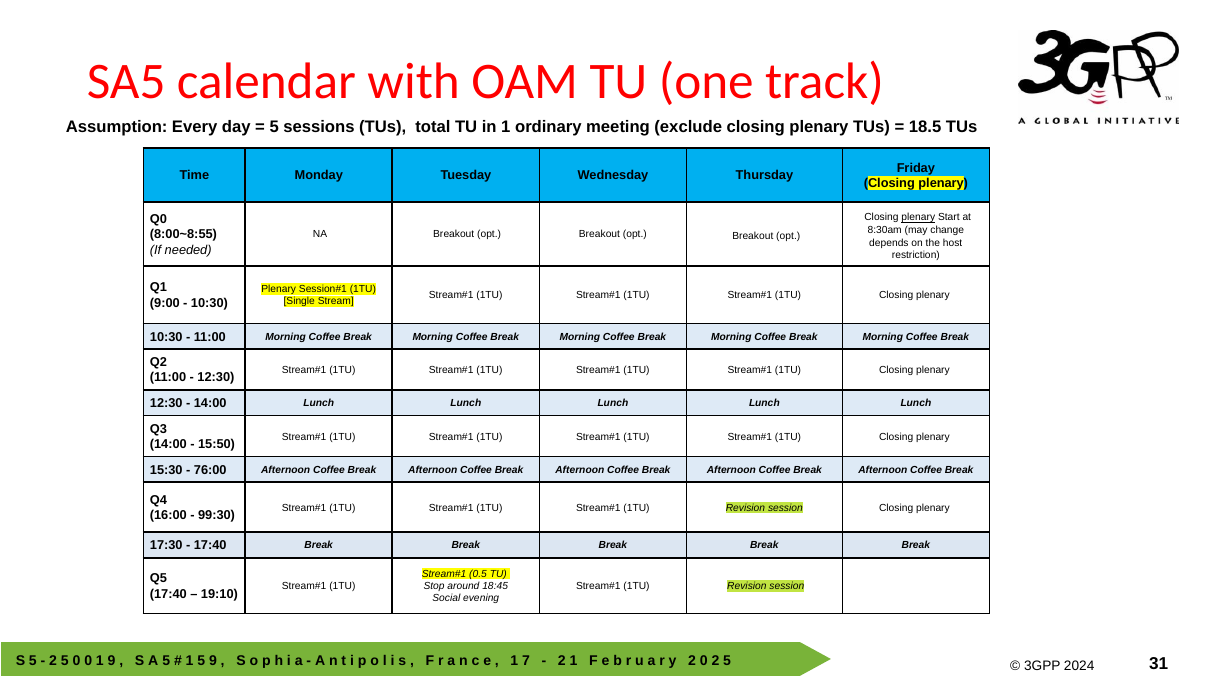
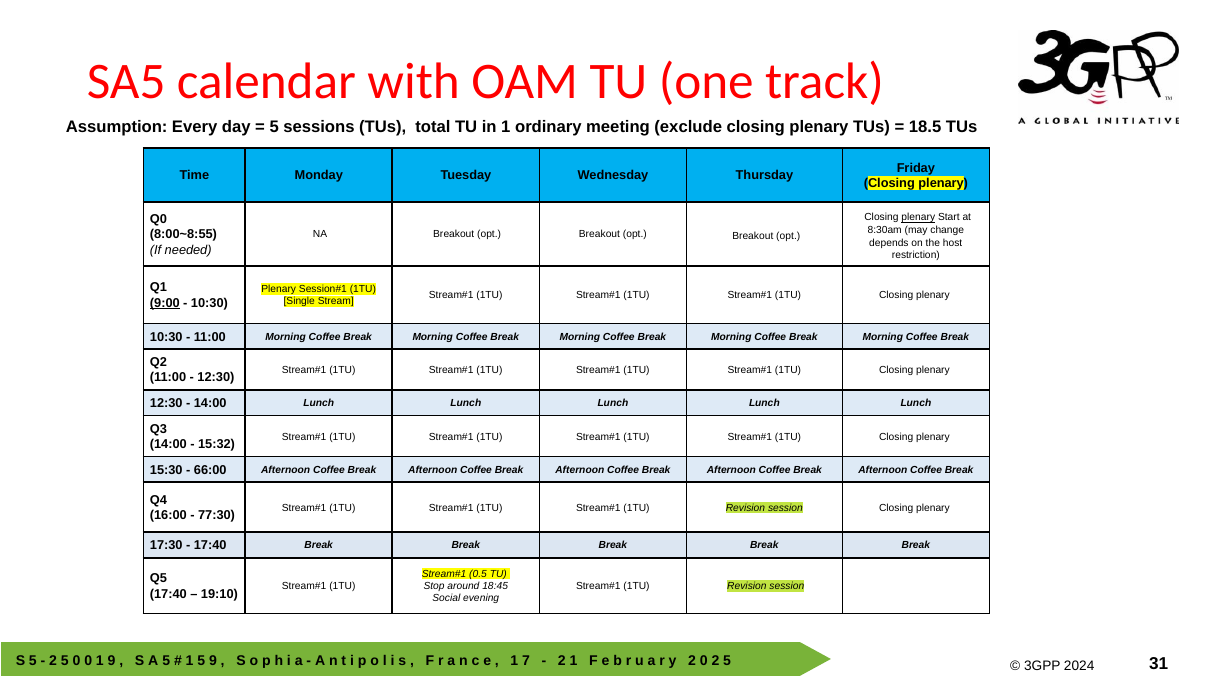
9:00 underline: none -> present (165, 303)
15:50: 15:50 -> 15:32 (217, 444)
76:00: 76:00 -> 66:00 (210, 470)
99:30: 99:30 -> 77:30 (217, 515)
